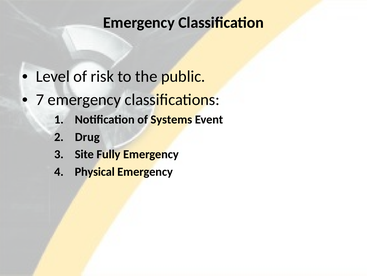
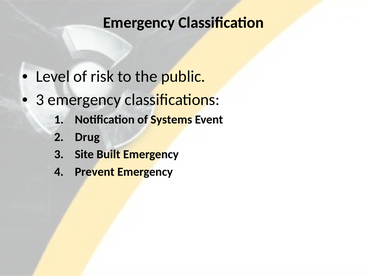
7: 7 -> 3 (40, 99)
Fully: Fully -> Built (108, 154)
Physical: Physical -> Prevent (95, 171)
